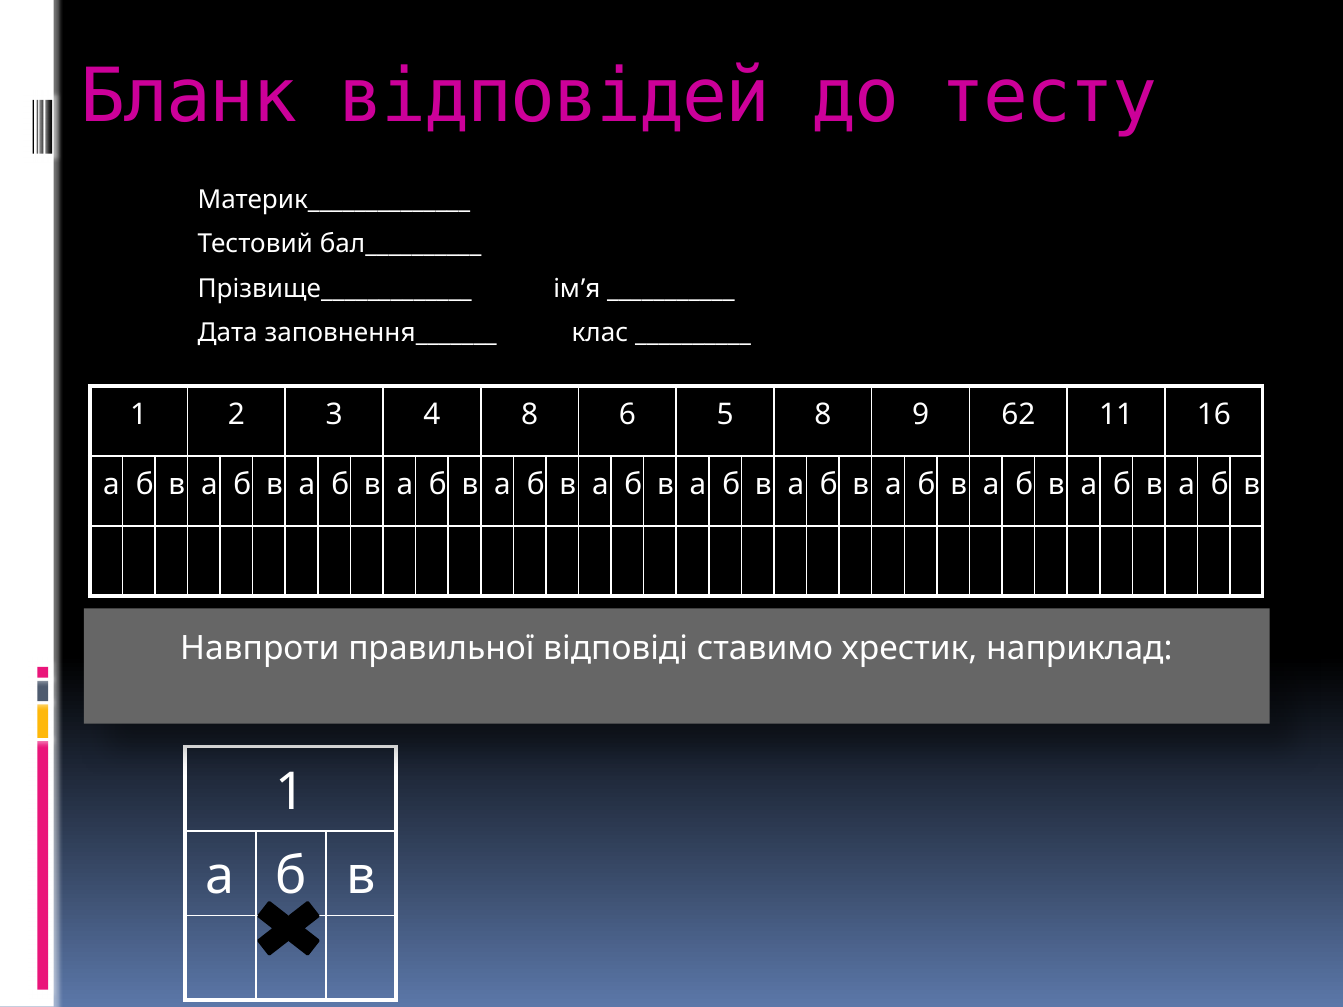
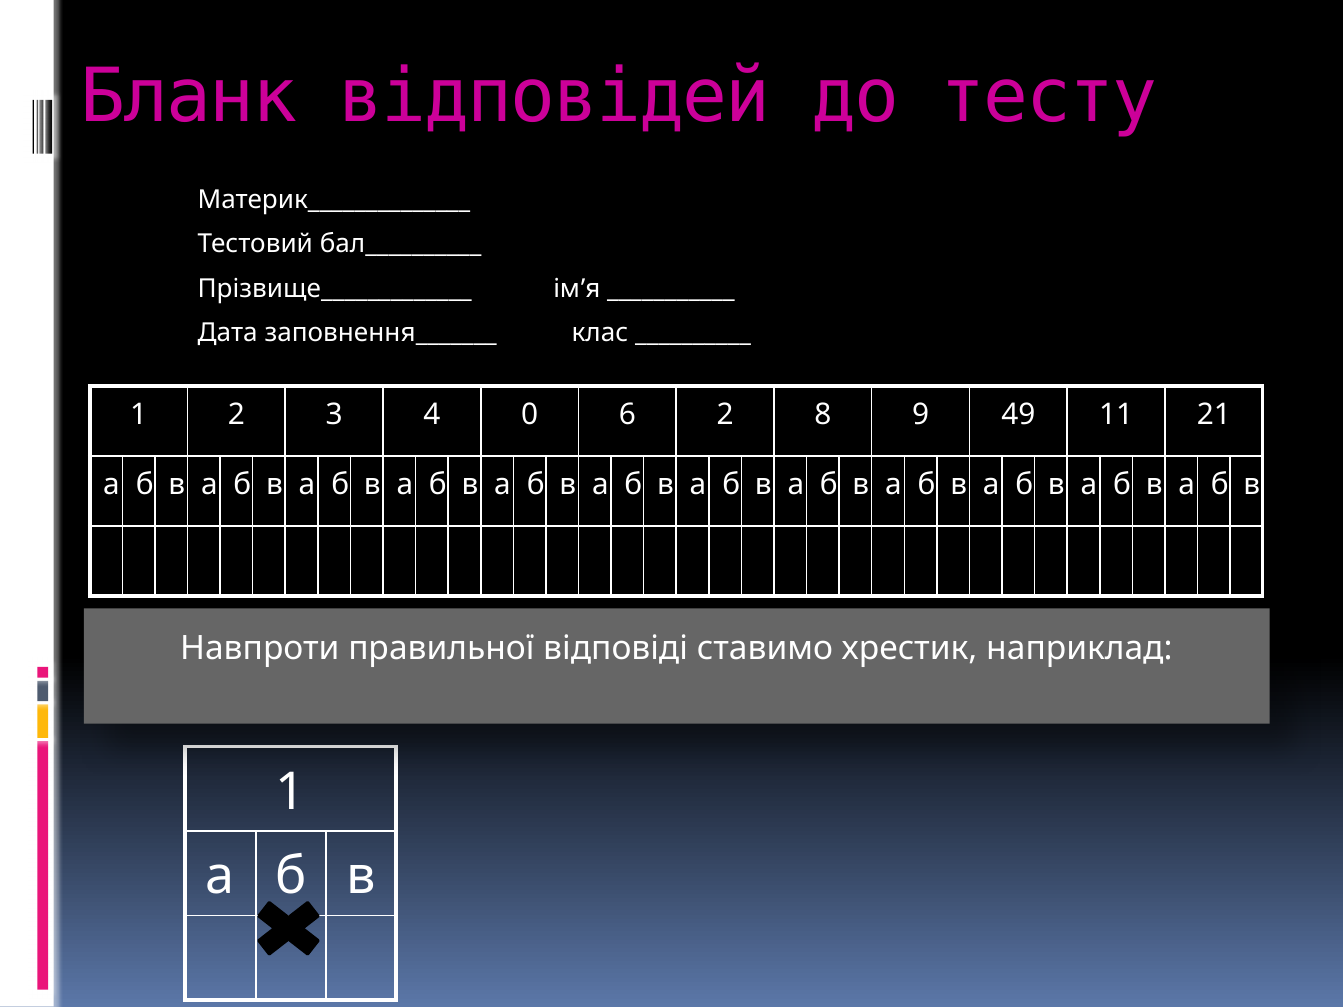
4 8: 8 -> 0 (530, 415)
6 5: 5 -> 2 (725, 415)
62: 62 -> 49 (1018, 415)
16: 16 -> 21 (1214, 415)
